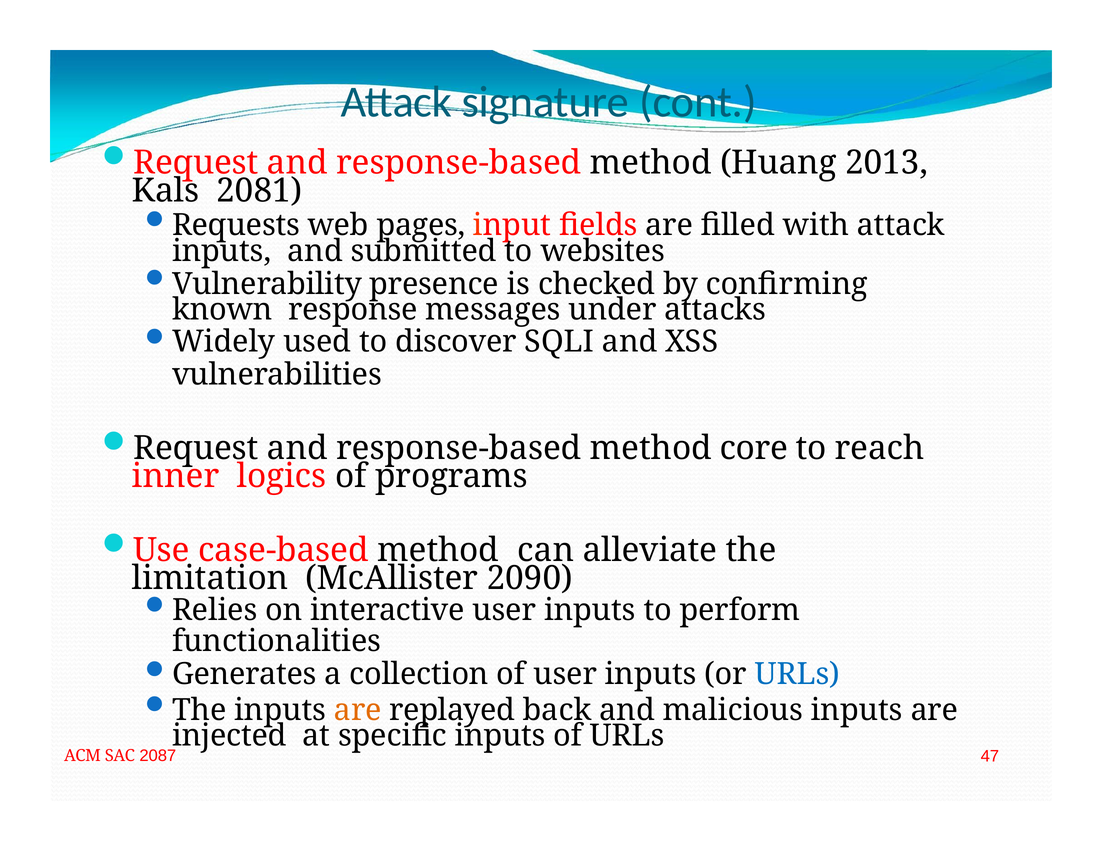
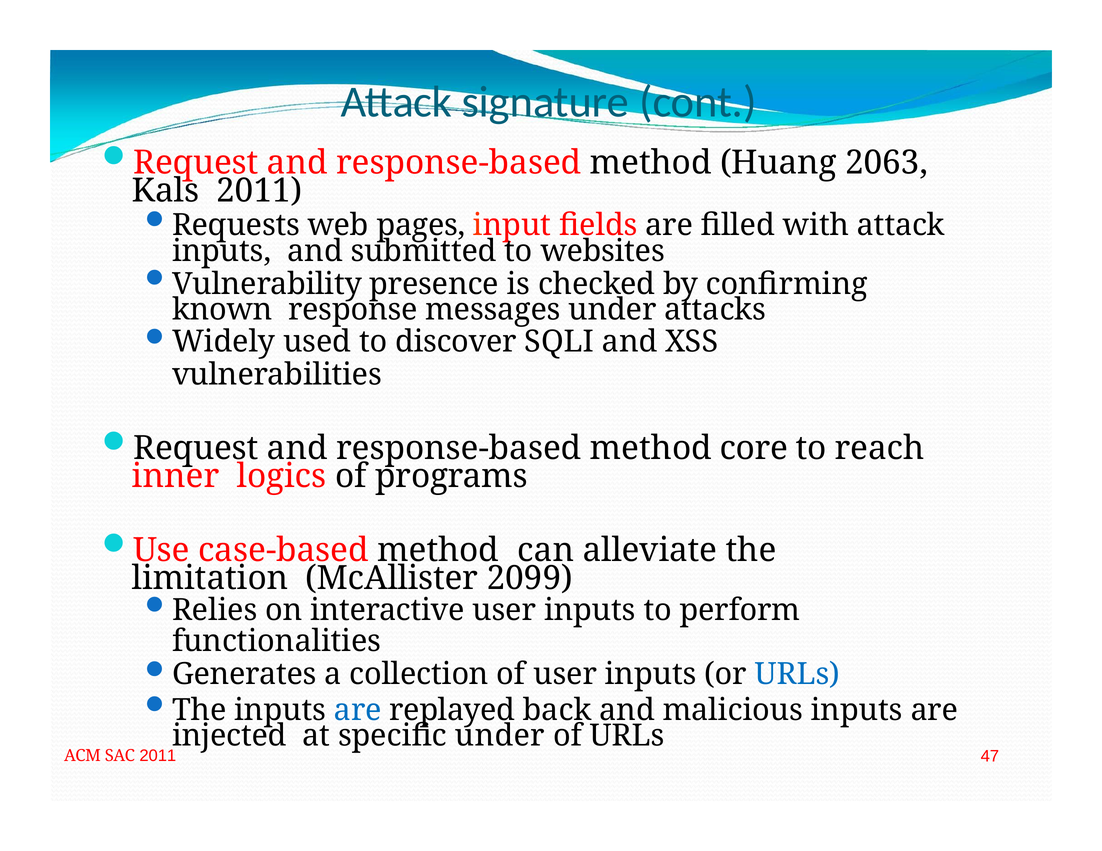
2013: 2013 -> 2063 (887, 163)
Kals 2081: 2081 -> 2011 (259, 191)
2090: 2090 -> 2099 (530, 579)
are colour: orange -> blue (358, 711)
specific inputs: inputs -> under (500, 736)
SAC 2087: 2087 -> 2011 (158, 756)
